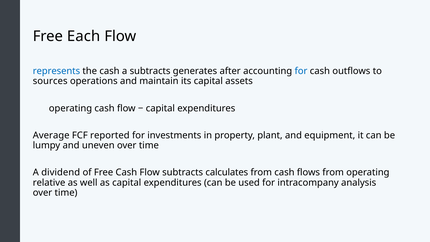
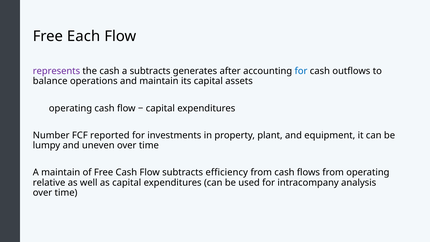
represents colour: blue -> purple (56, 71)
sources: sources -> balance (50, 81)
Average: Average -> Number (51, 135)
A dividend: dividend -> maintain (61, 172)
calculates: calculates -> efficiency (227, 172)
